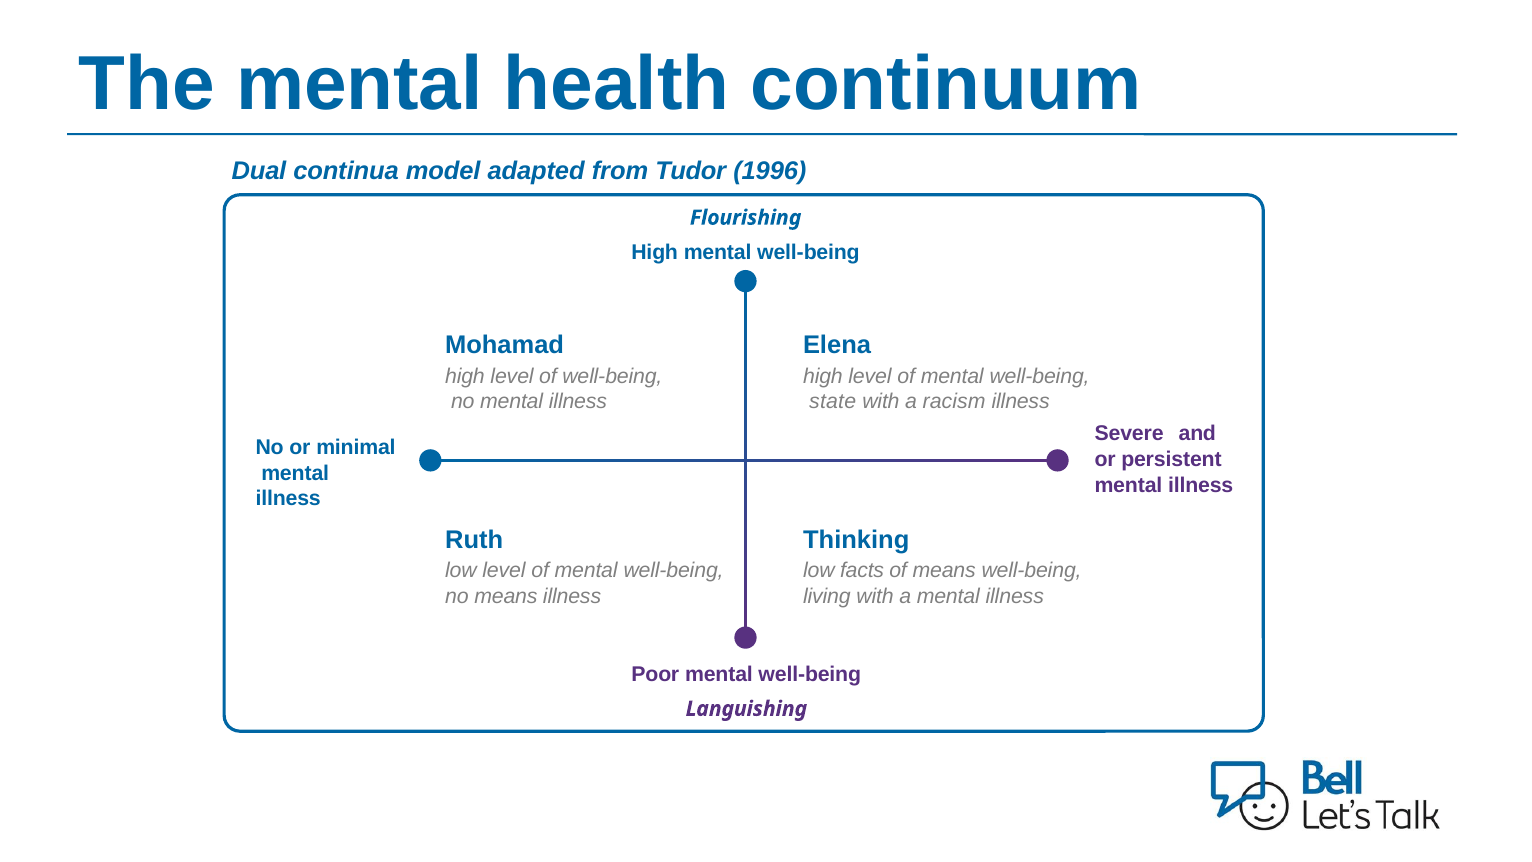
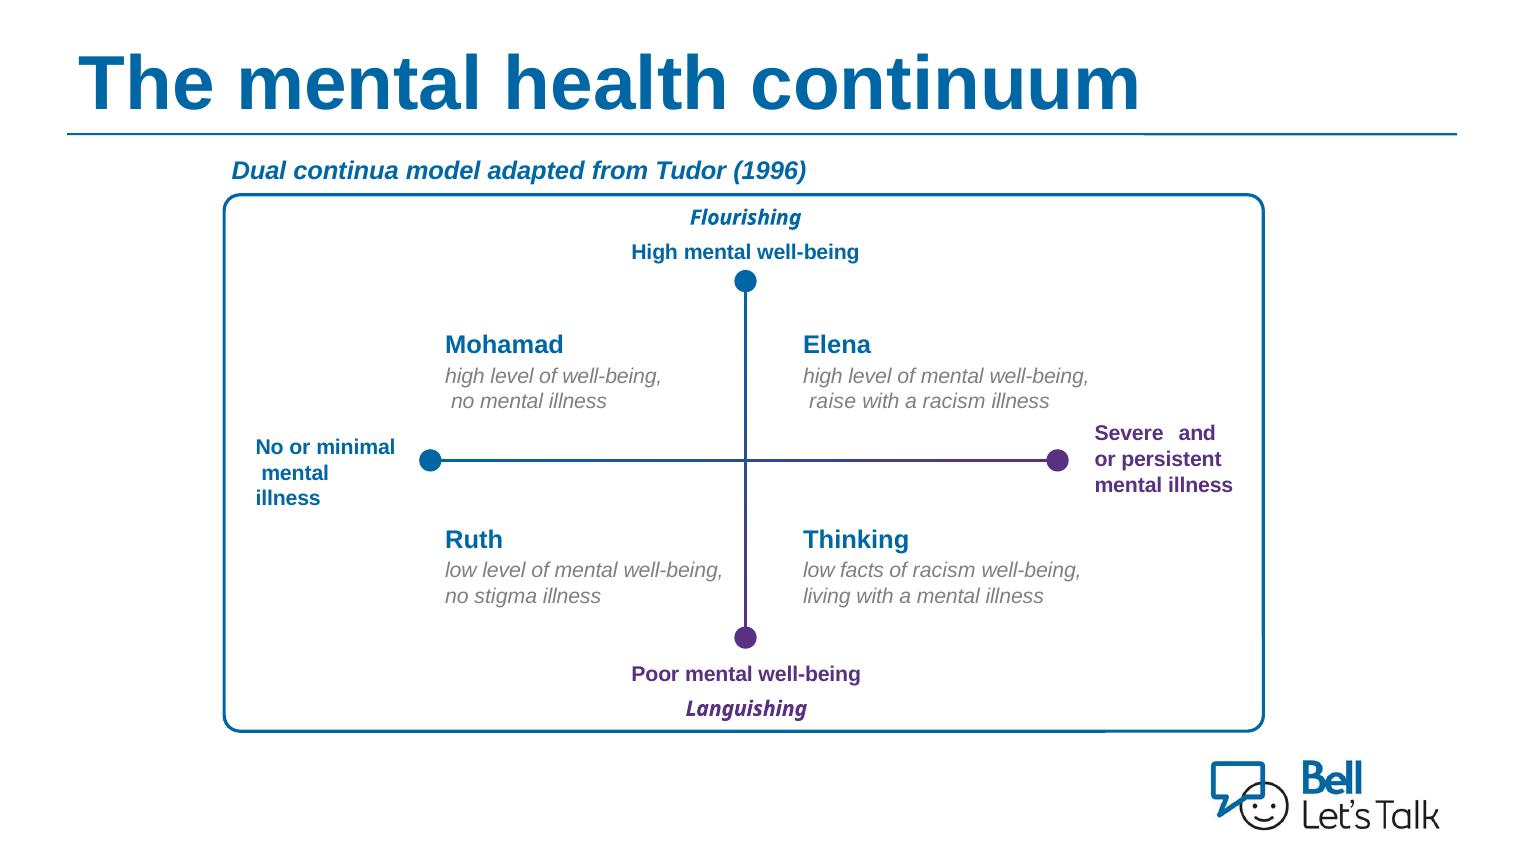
state: state -> raise (833, 402)
of means: means -> racism (944, 571)
no means: means -> stigma (506, 597)
